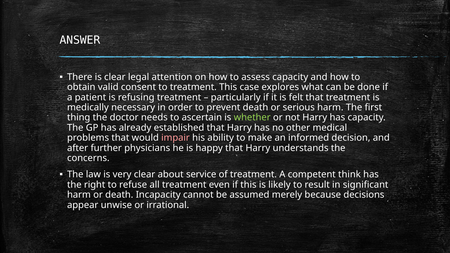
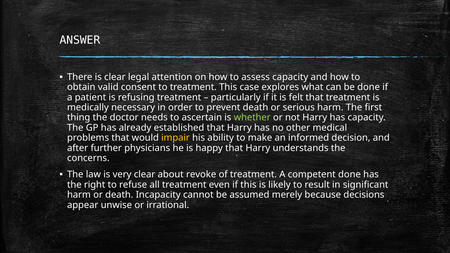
impair colour: pink -> yellow (176, 138)
service: service -> revoke (201, 175)
competent think: think -> done (349, 175)
